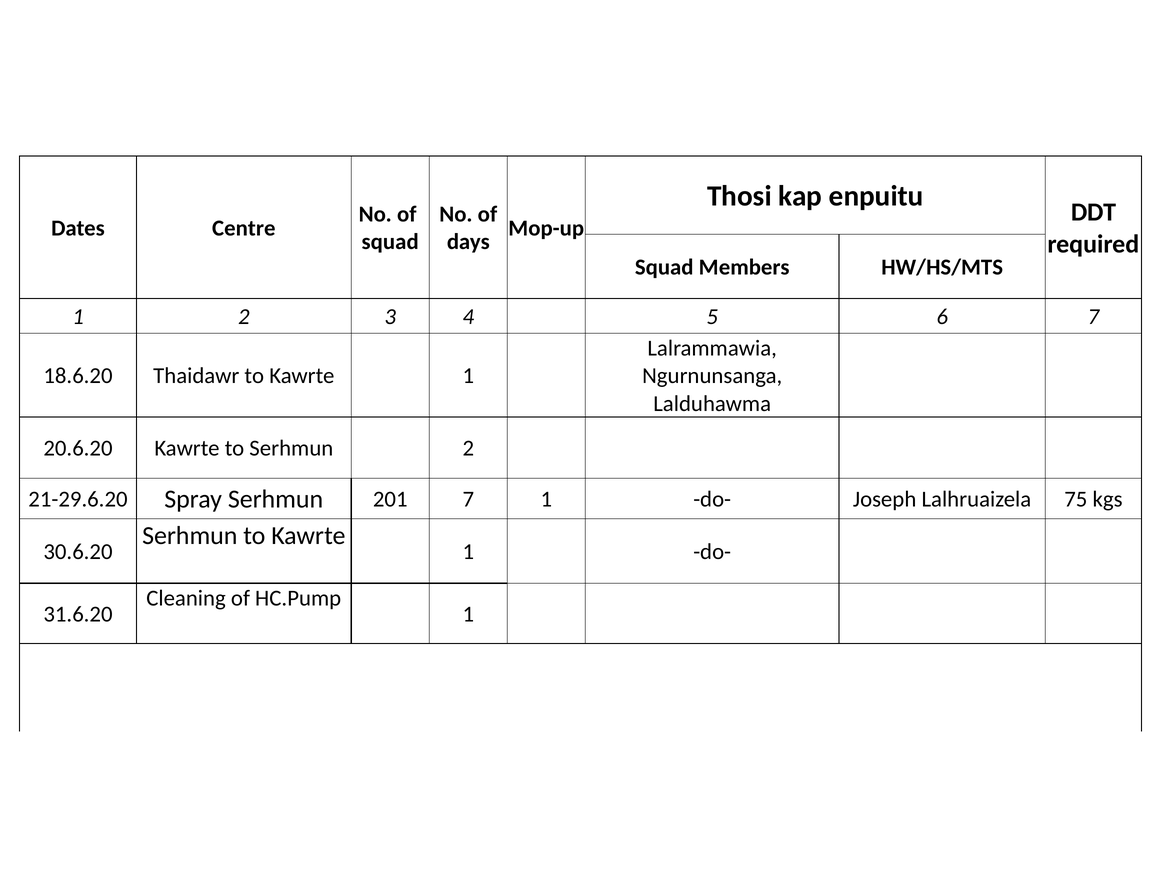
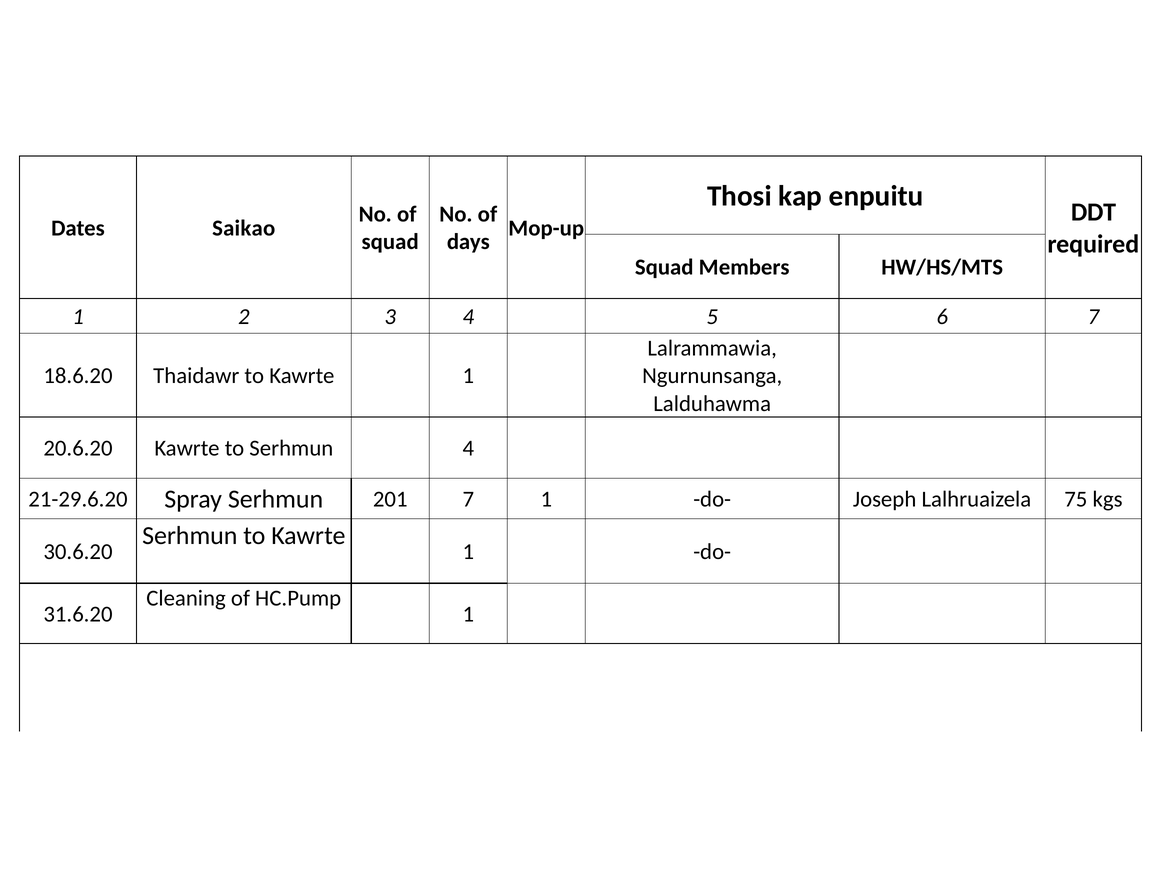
Centre: Centre -> Saikao (244, 228)
Serhmun 2: 2 -> 4 (468, 448)
